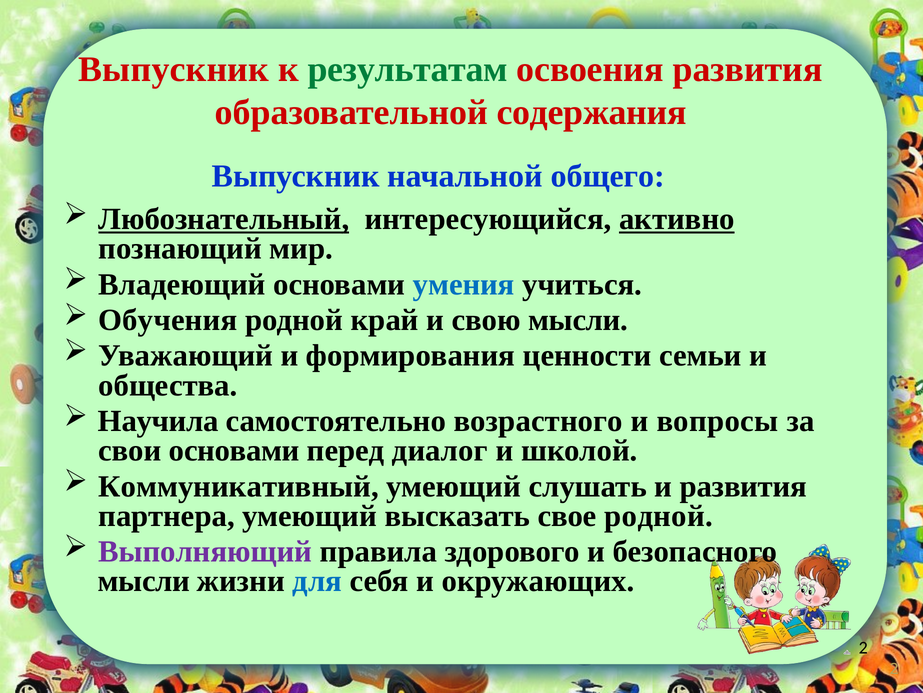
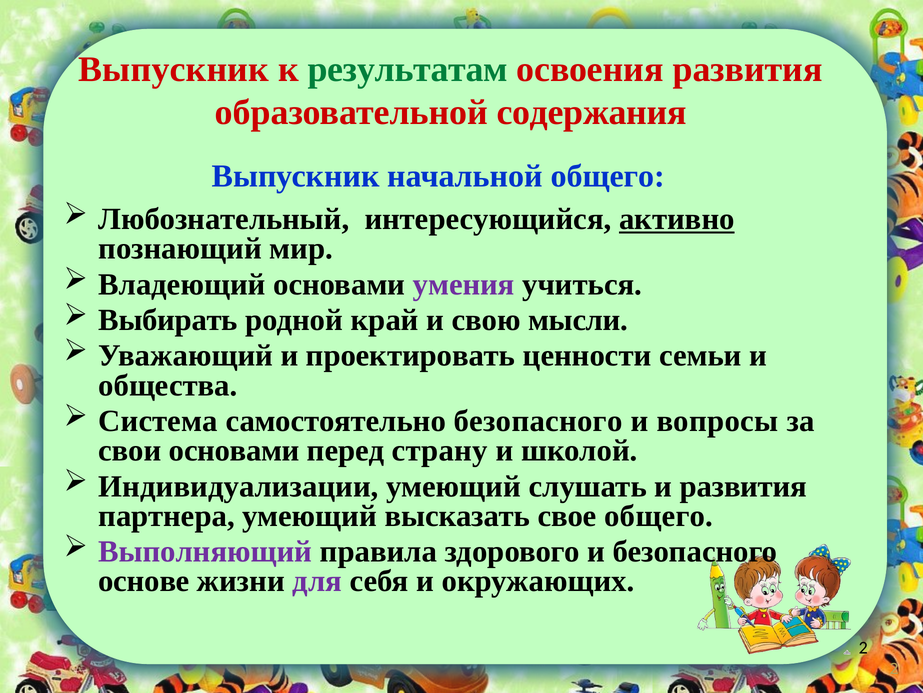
Любознательный underline: present -> none (224, 219)
умения colour: blue -> purple (464, 284)
Обучения: Обучения -> Выбирать (168, 320)
формирования: формирования -> проектировать (411, 355)
Научила: Научила -> Система (158, 421)
самостоятельно возрастного: возрастного -> безопасного (538, 421)
диалог: диалог -> страну (440, 450)
Коммуникативный: Коммуникативный -> Индивидуализации (239, 486)
свое родной: родной -> общего (659, 515)
мысли: мысли -> основе (144, 581)
для colour: blue -> purple (317, 581)
